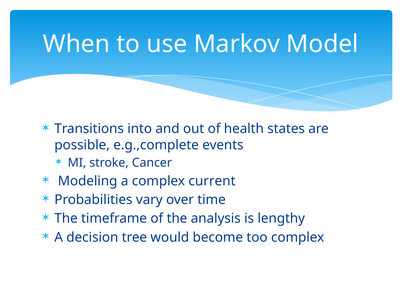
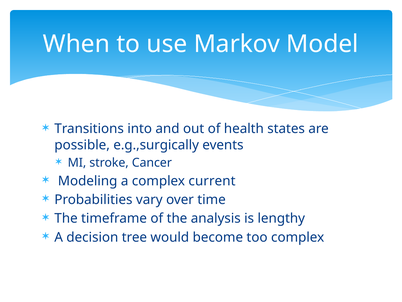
e.g.,complete: e.g.,complete -> e.g.,surgically (156, 145)
